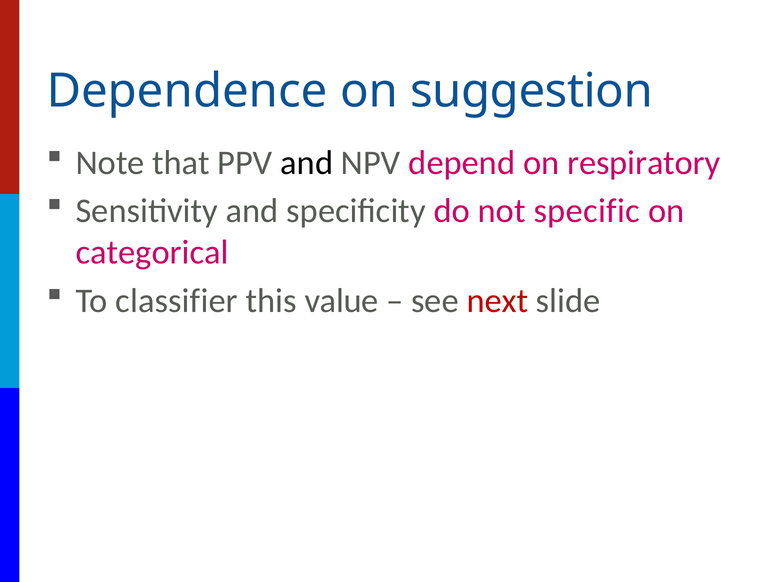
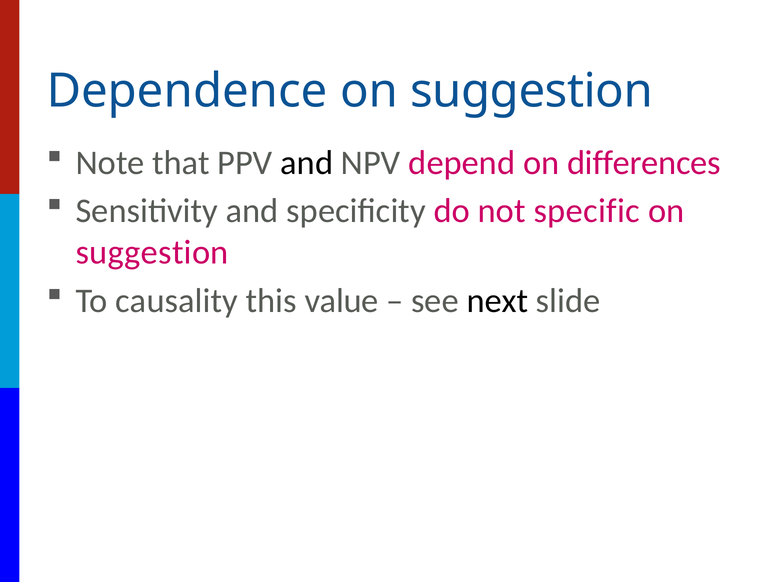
respiratory: respiratory -> differences (644, 163)
categorical: categorical -> suggestion (152, 252)
classifier: classifier -> causality (177, 301)
next colour: red -> black (497, 301)
